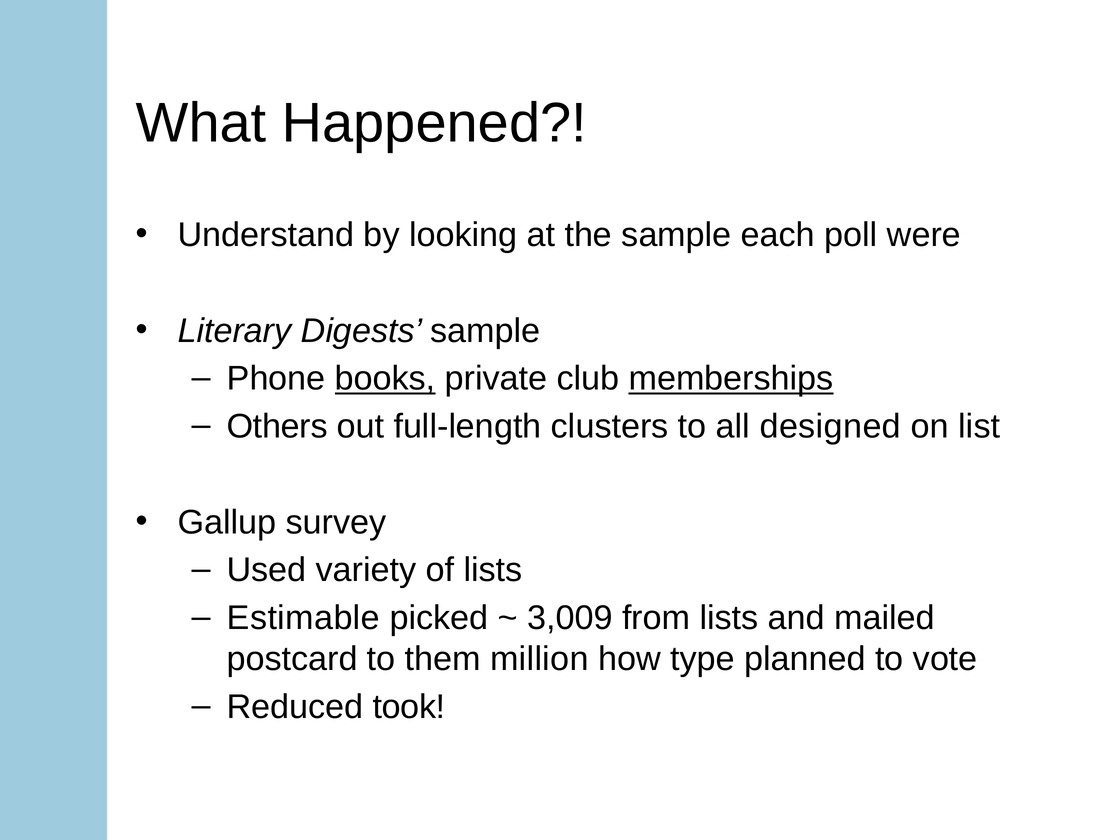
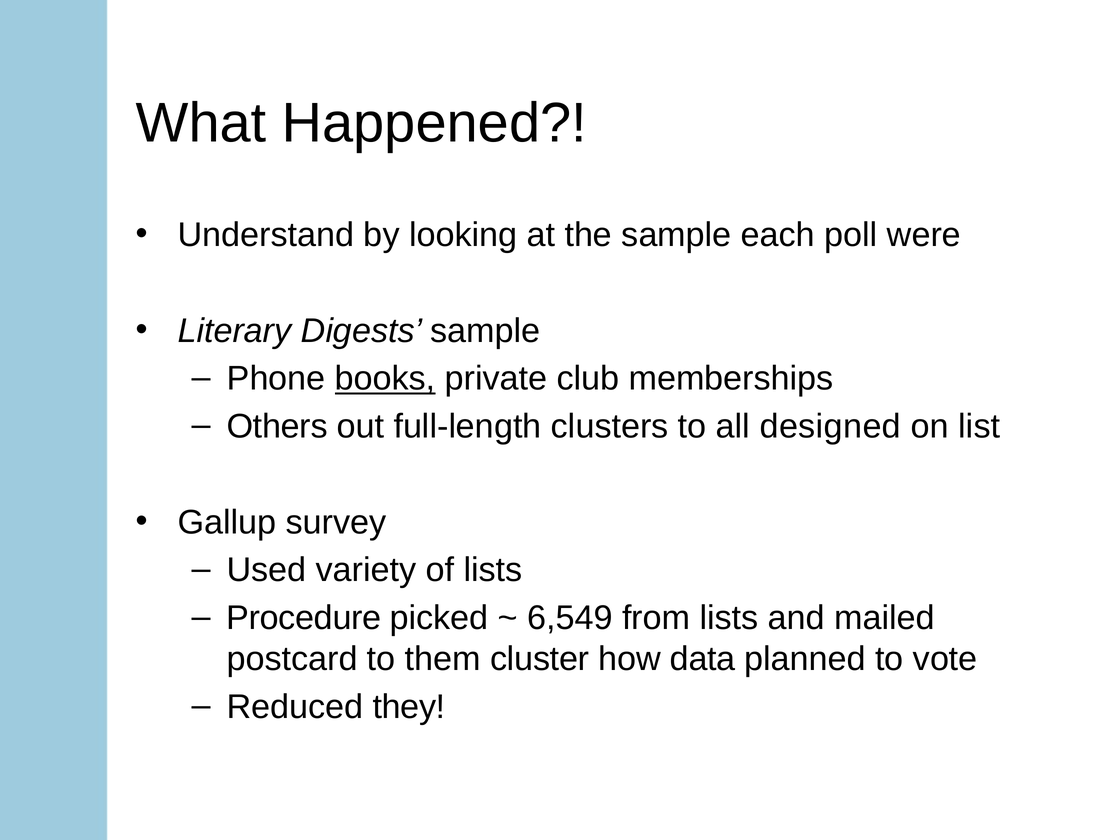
memberships underline: present -> none (731, 379)
Estimable: Estimable -> Procedure (304, 618)
3,009: 3,009 -> 6,549 (570, 618)
million: million -> cluster (540, 659)
type: type -> data (703, 659)
took: took -> they (409, 707)
